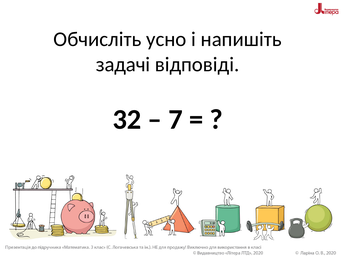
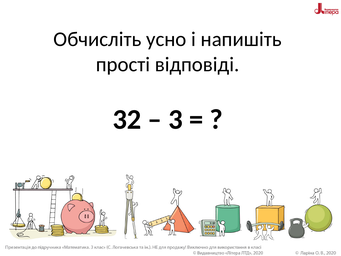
задачі: задачі -> прості (123, 64)
7: 7 -> 3 (175, 119)
